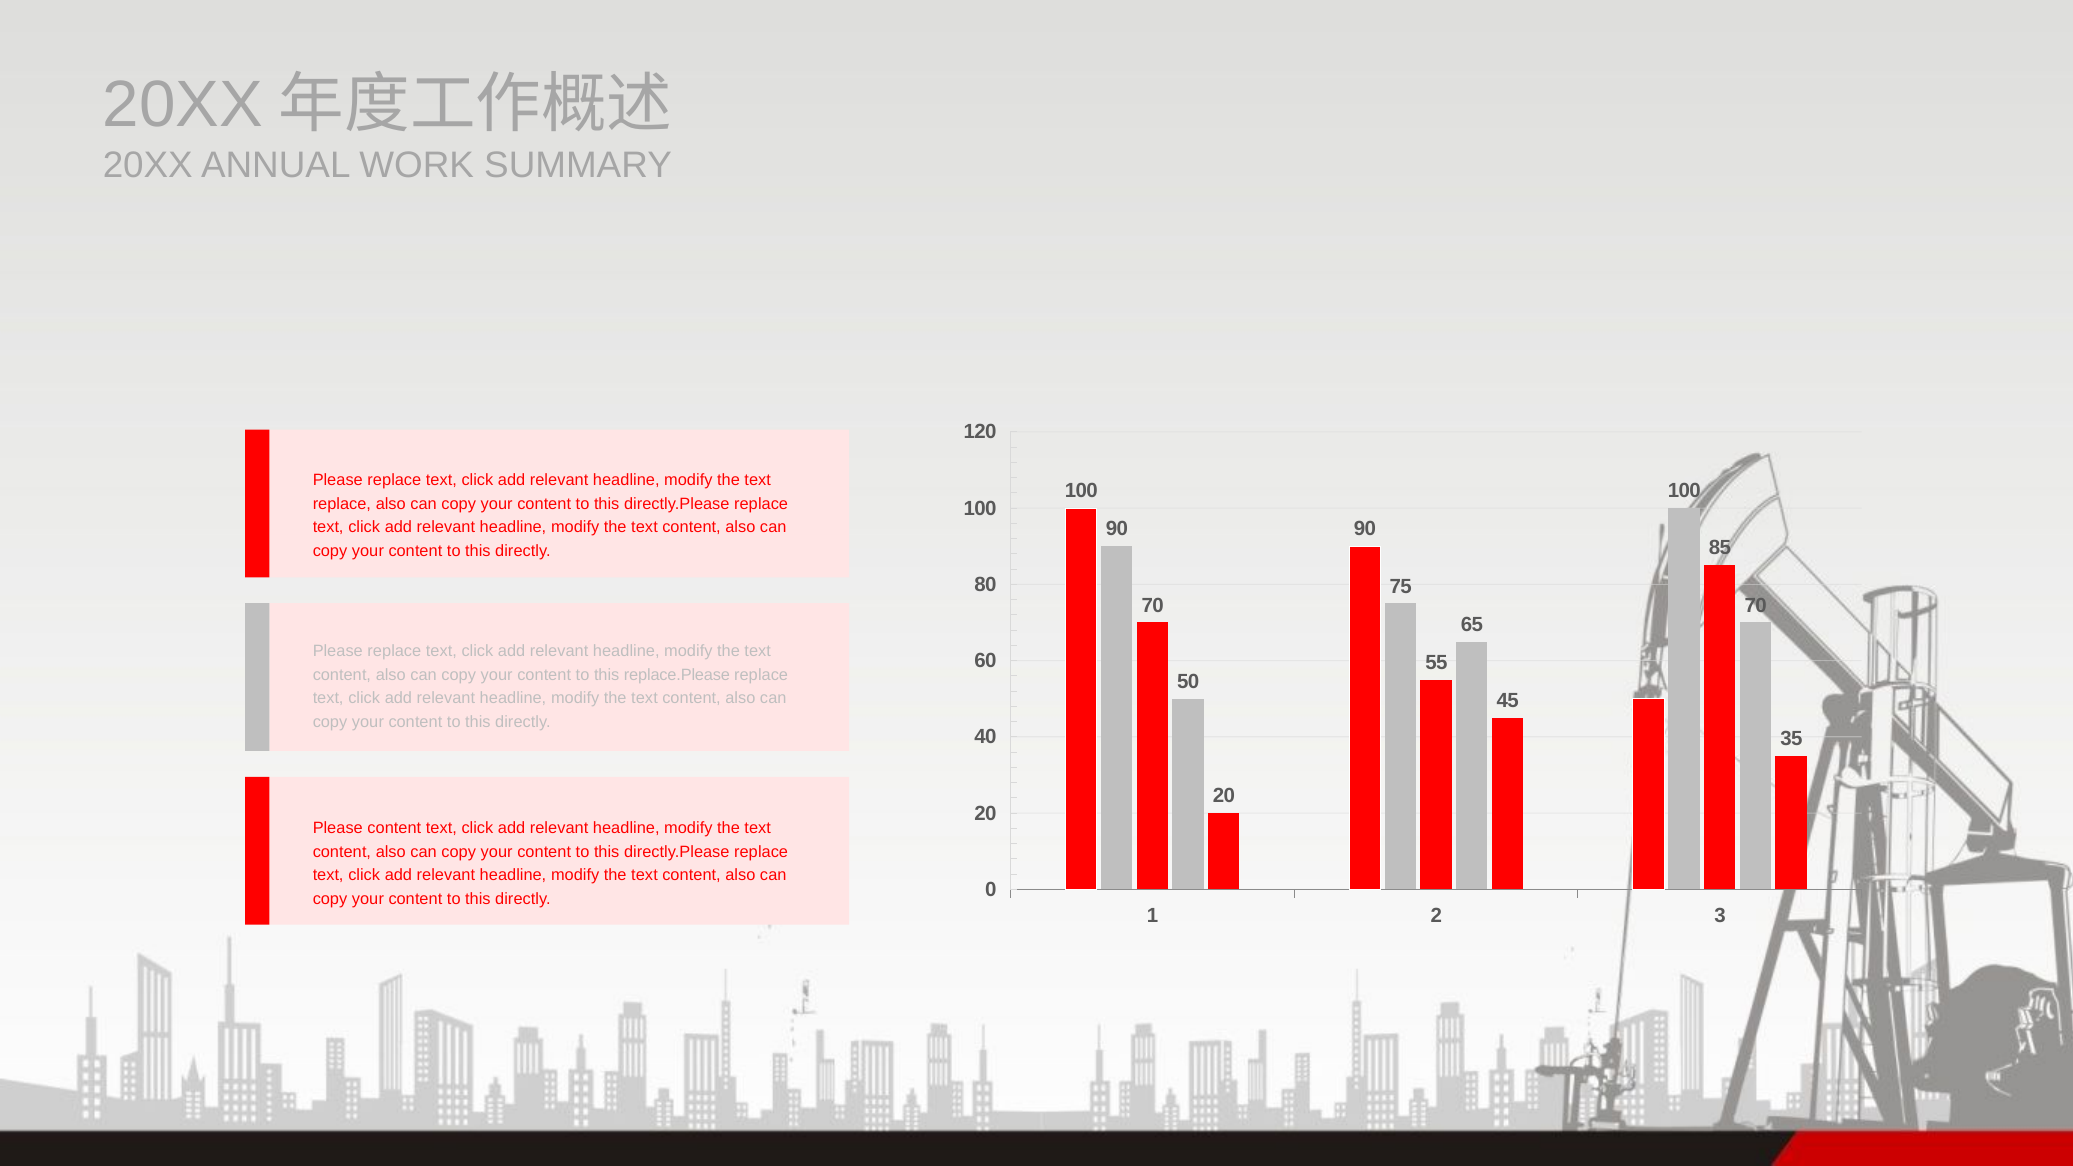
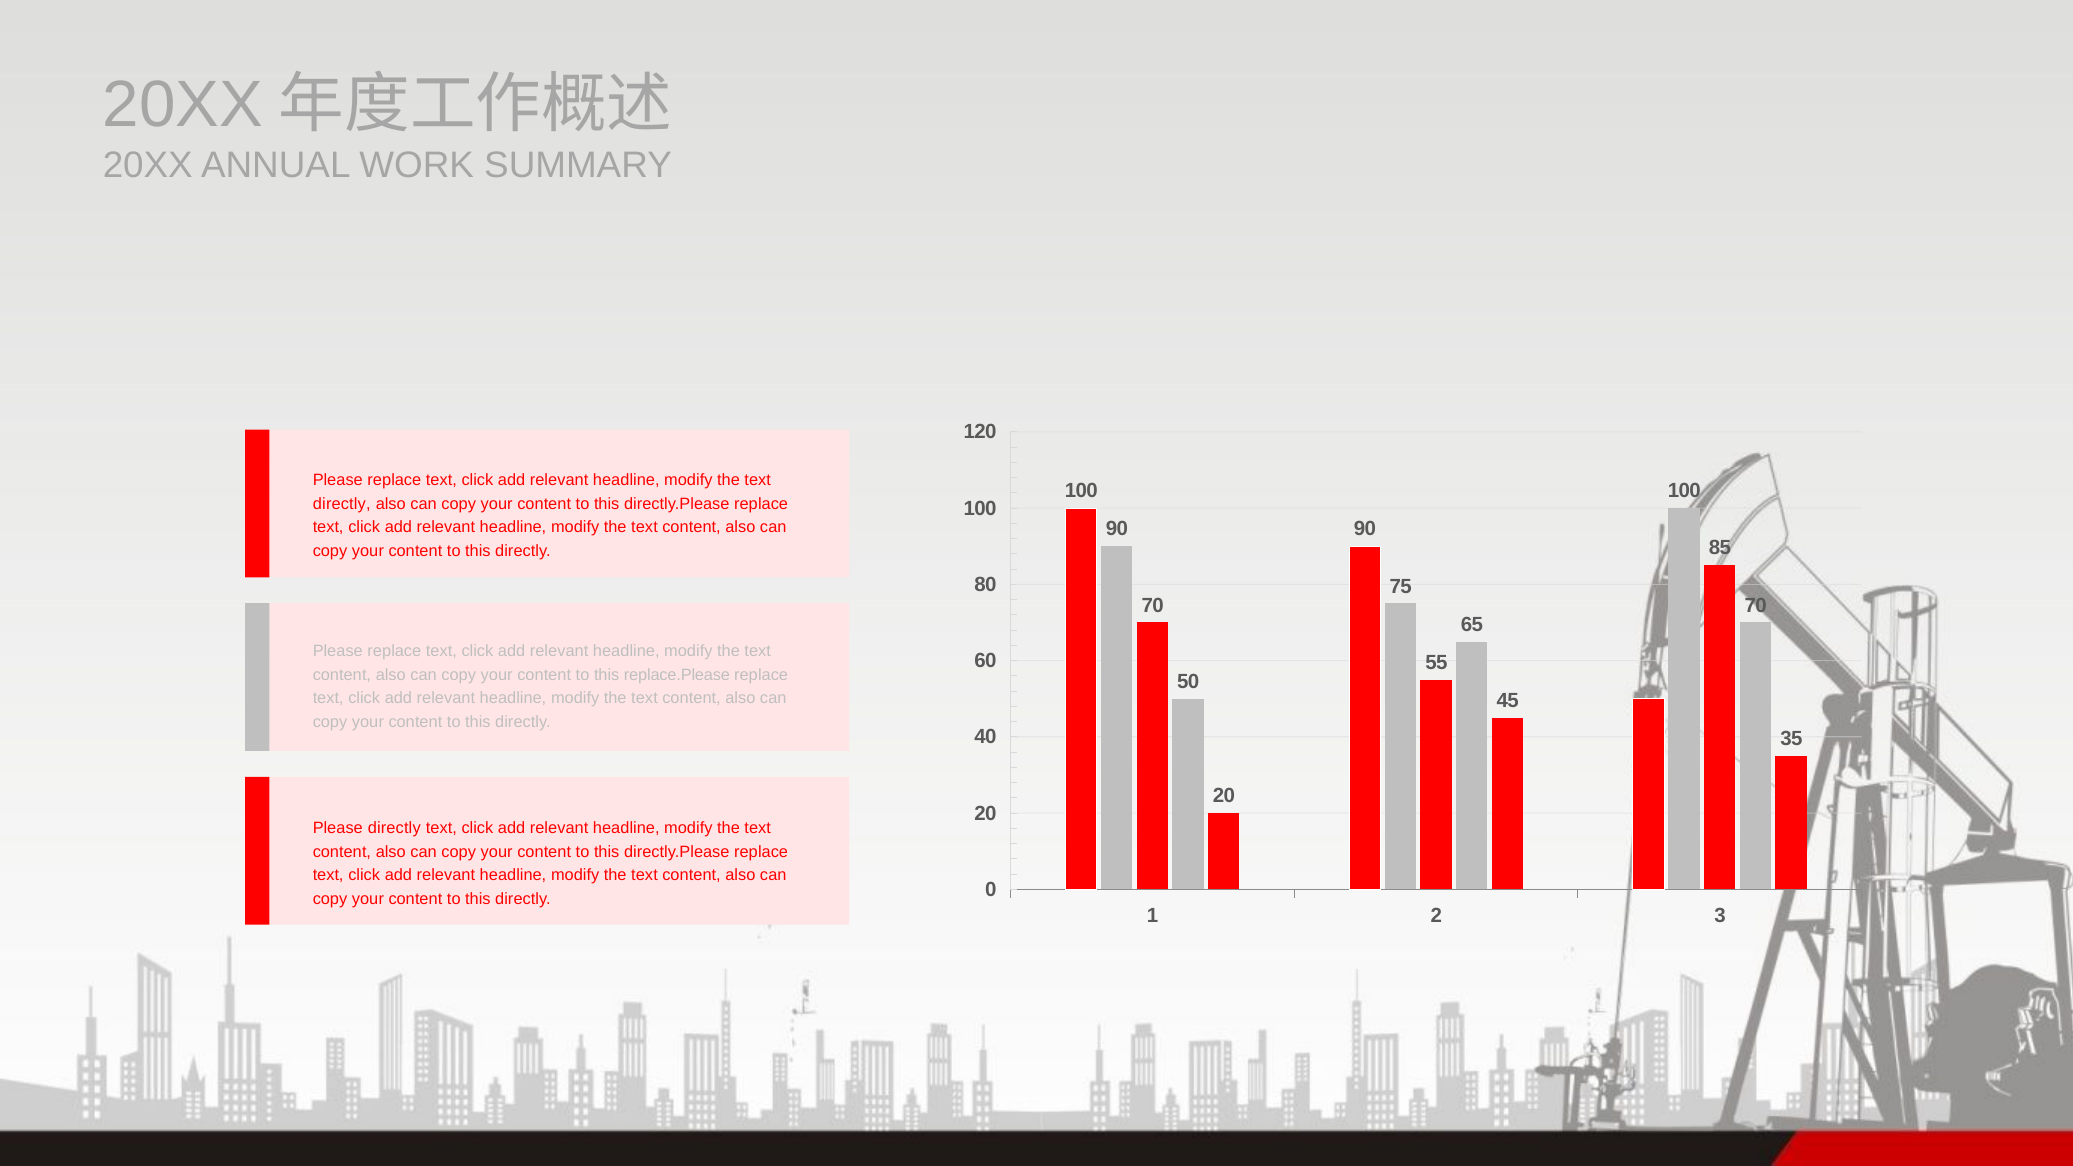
replace: replace -> directly (342, 504)
Please content: content -> directly (394, 829)
